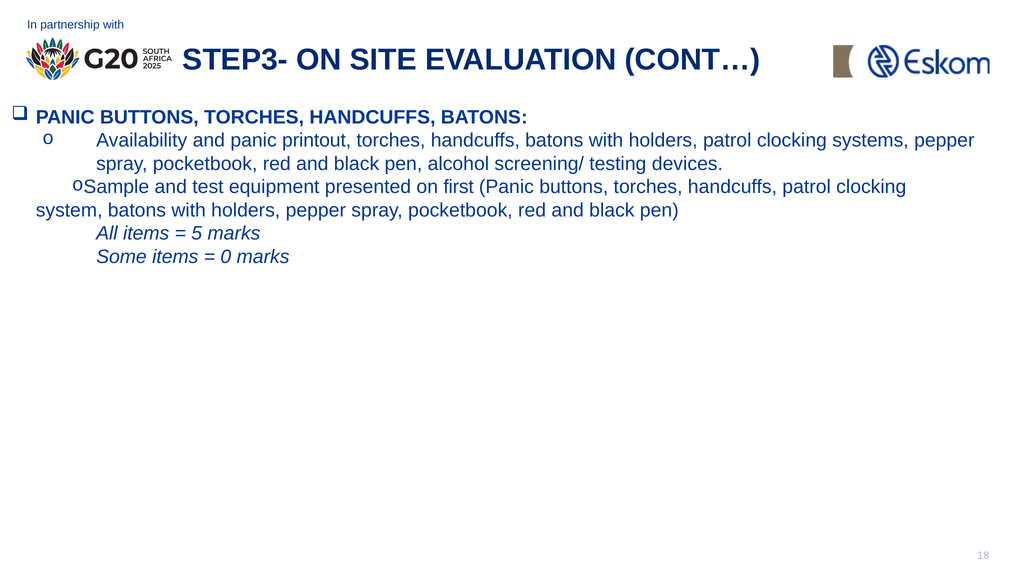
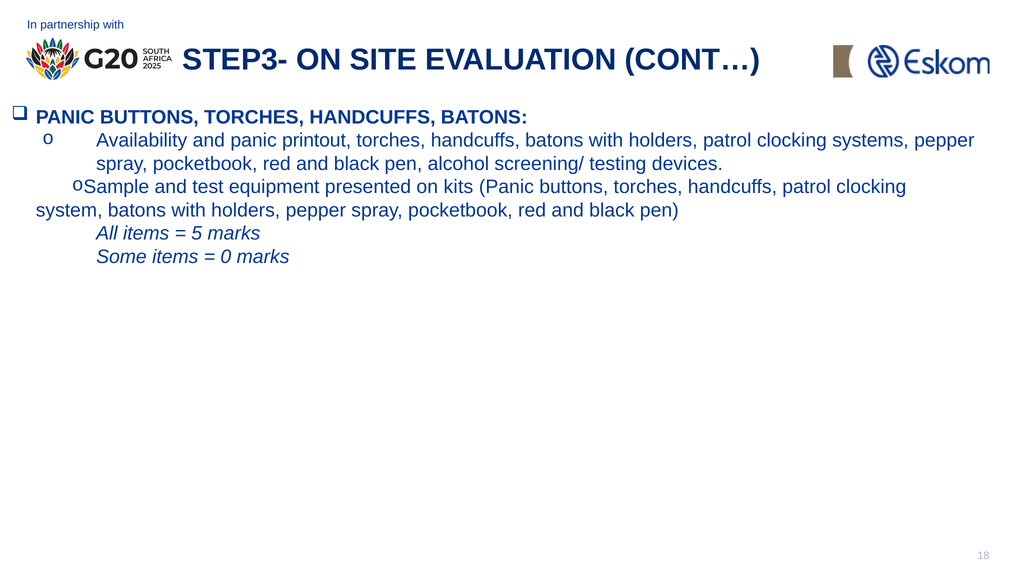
first: first -> kits (458, 187)
